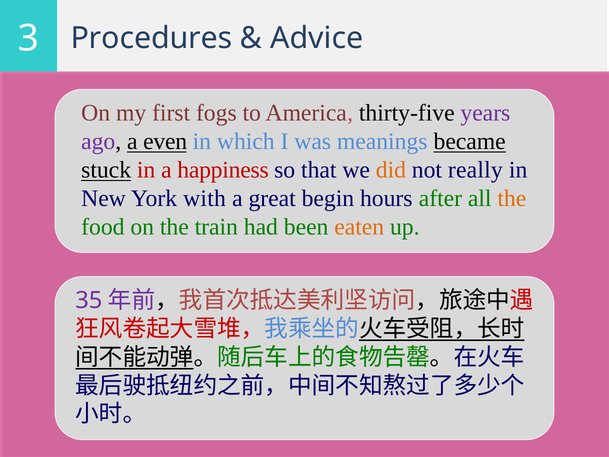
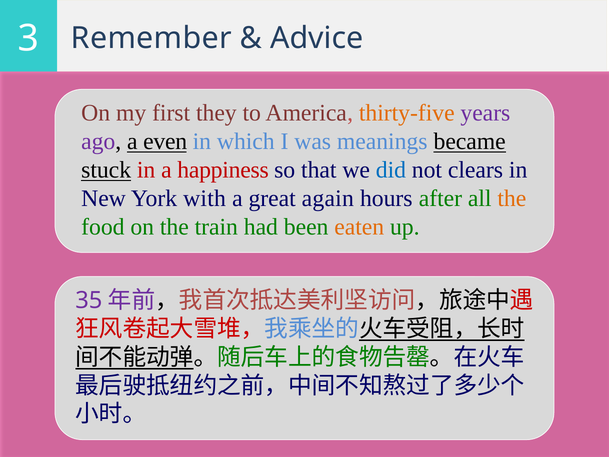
Procedures: Procedures -> Remember (151, 38)
fogs: fogs -> they (216, 113)
thirty-five colour: black -> orange (407, 113)
did colour: orange -> blue (391, 170)
really: really -> clears (475, 170)
begin: begin -> again (328, 198)
